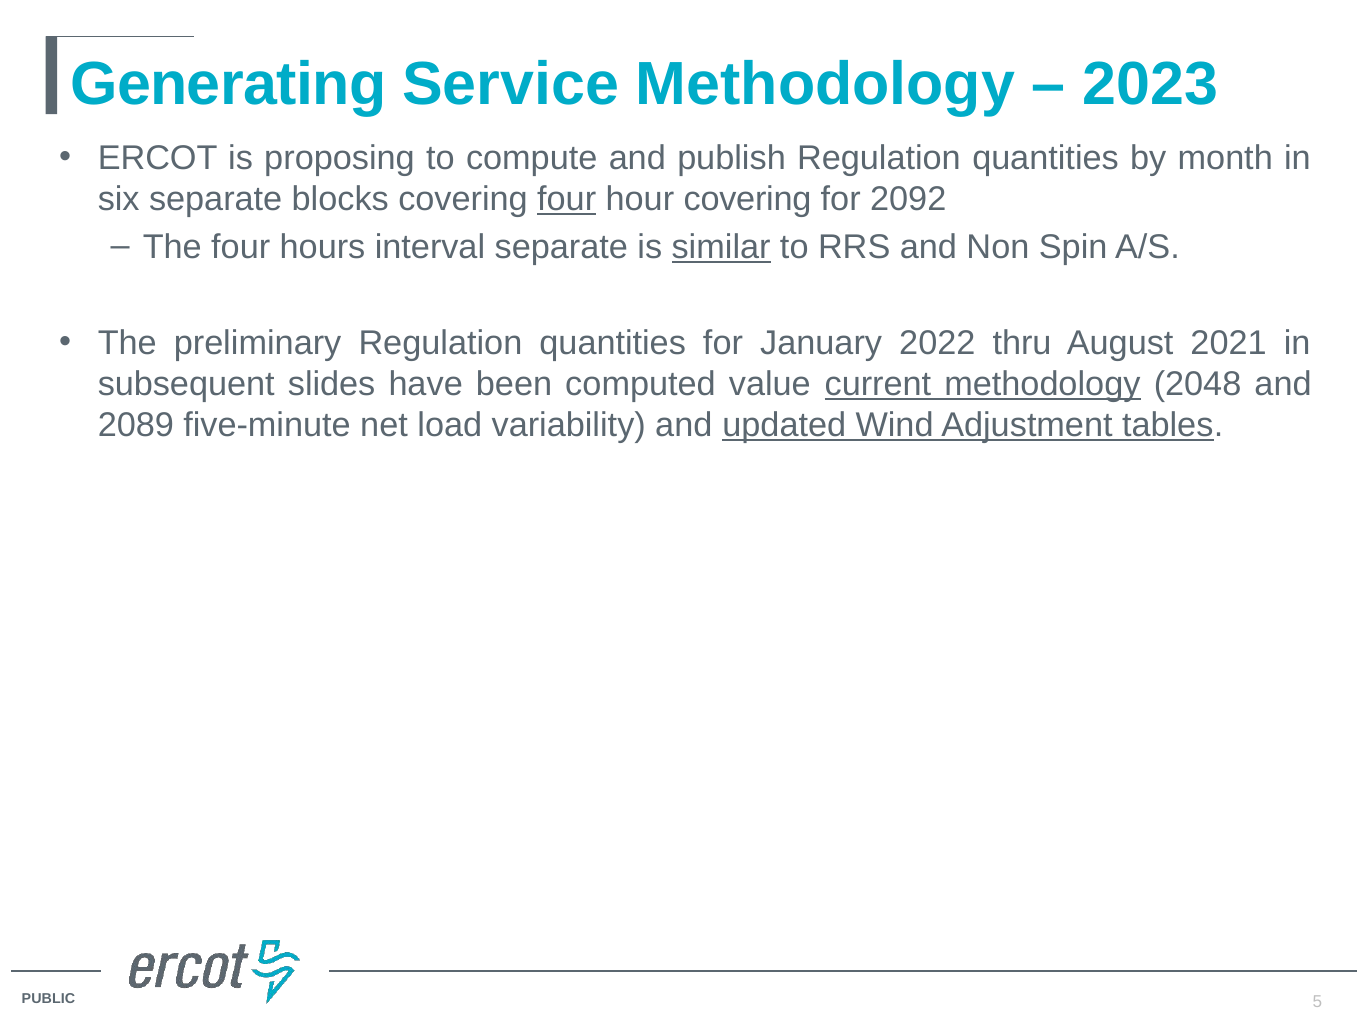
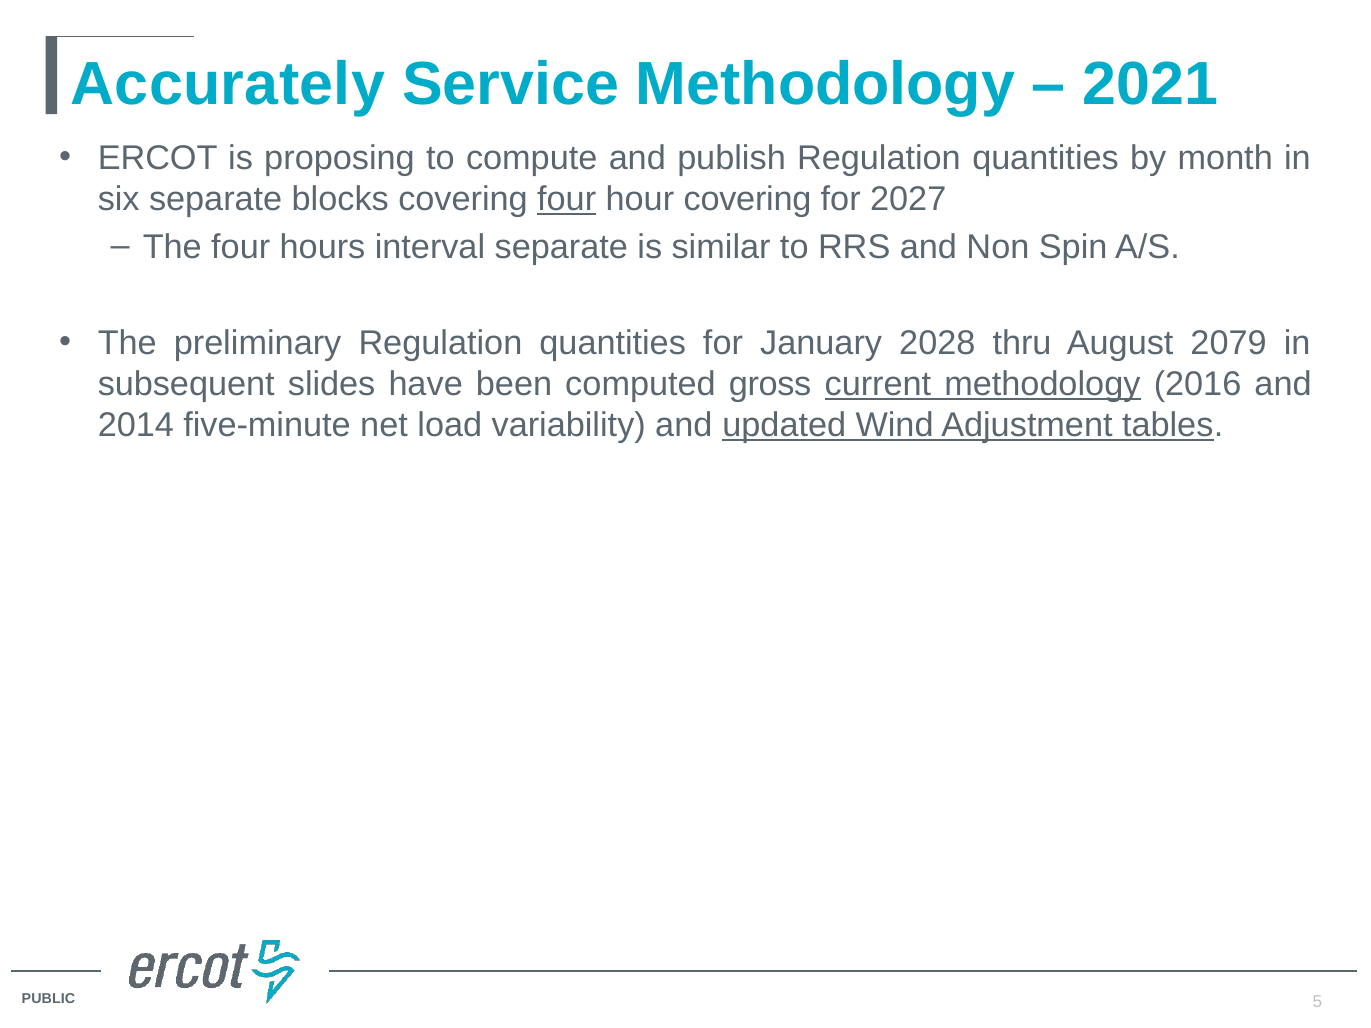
Generating: Generating -> Accurately (228, 84)
2023: 2023 -> 2021 (1151, 84)
2092: 2092 -> 2027 (908, 199)
similar underline: present -> none (721, 247)
2022: 2022 -> 2028 (937, 343)
2021: 2021 -> 2079 (1229, 343)
value: value -> gross (770, 384)
2048: 2048 -> 2016 (1198, 384)
2089: 2089 -> 2014 (136, 425)
